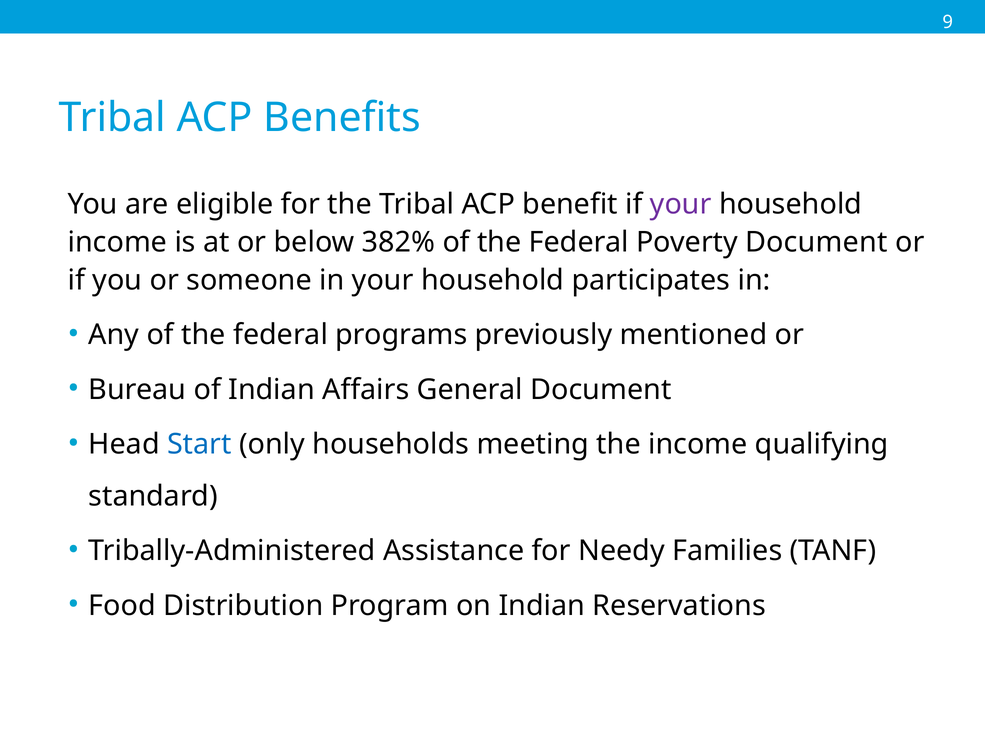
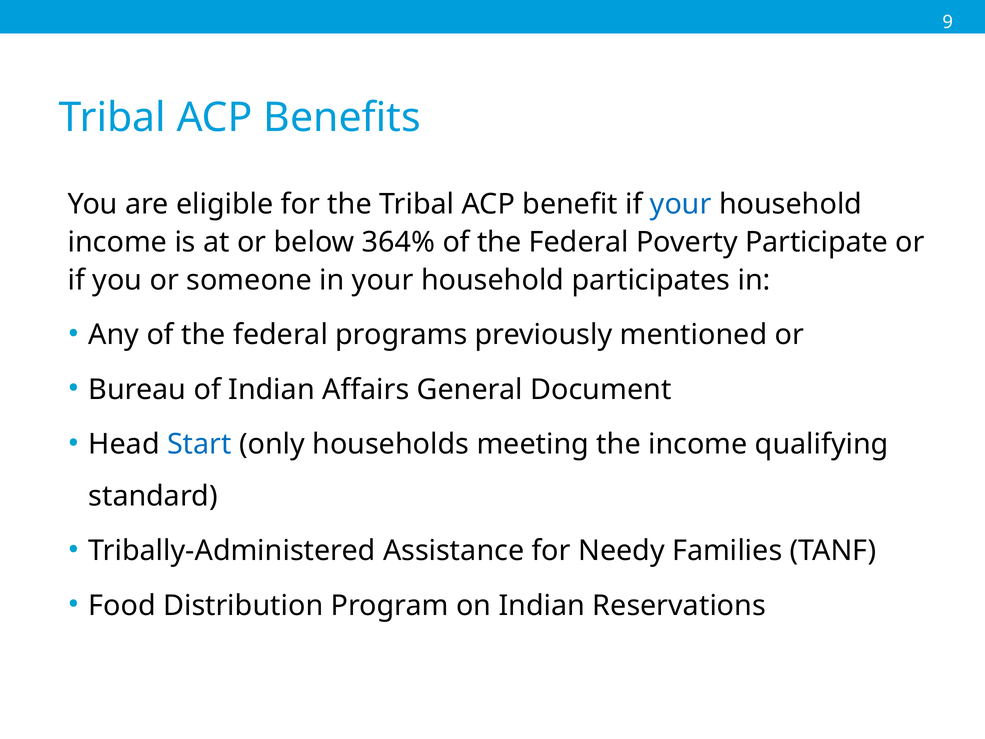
your colour: purple -> blue (681, 204)
382%: 382% -> 364% (398, 242)
Poverty Document: Document -> Participate (817, 242)
